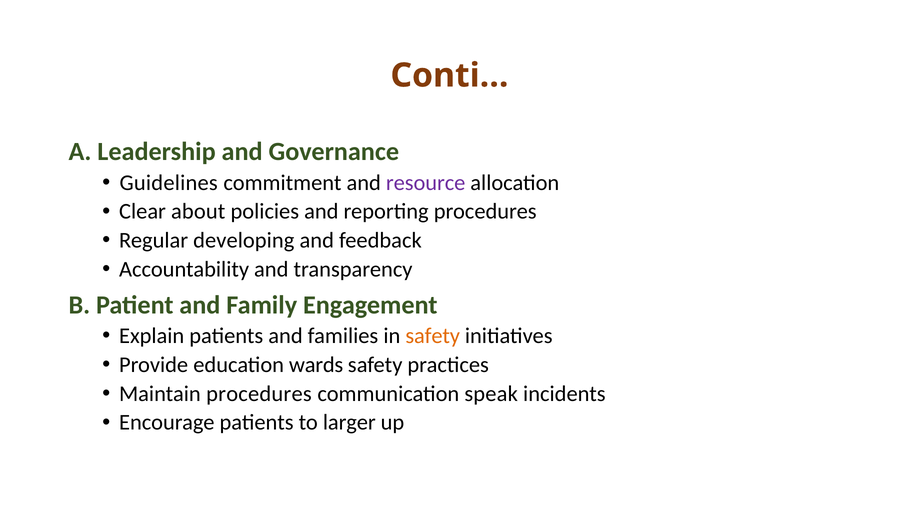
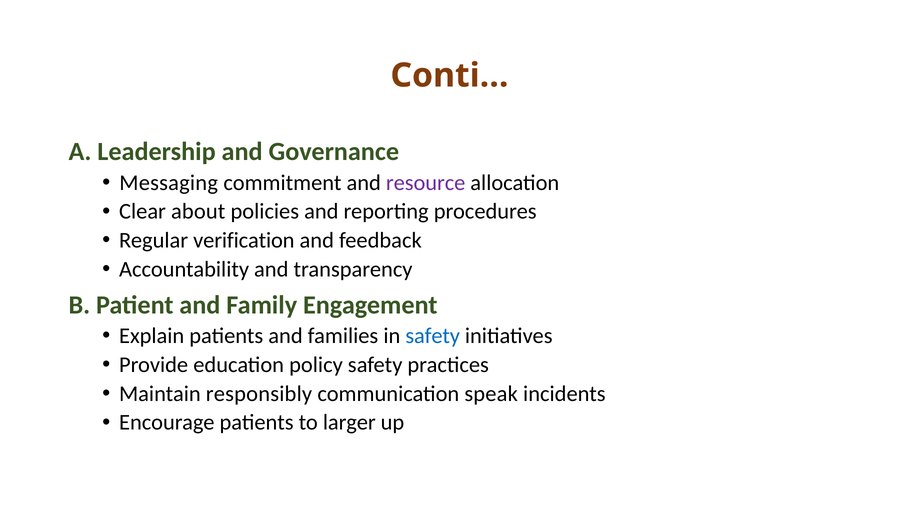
Guidelines: Guidelines -> Messaging (169, 183)
developing: developing -> verification (244, 241)
safety colour: orange -> blue (433, 336)
wards: wards -> policy (316, 365)
Maintain procedures: procedures -> responsibly (259, 394)
